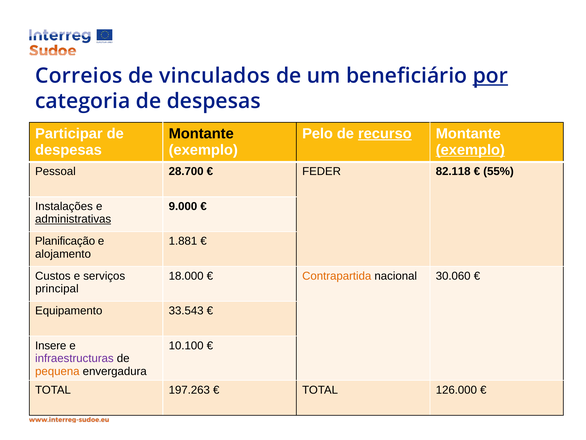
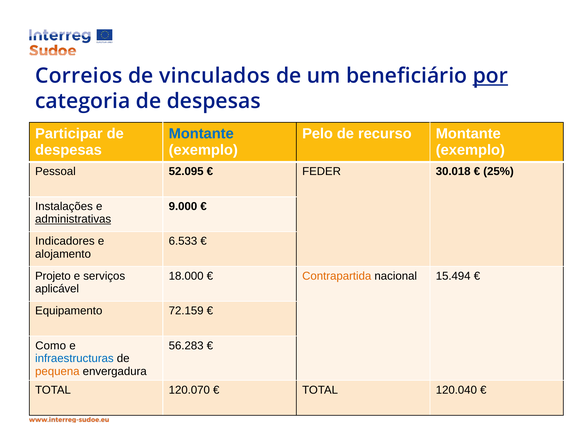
Montante colour: black -> blue (201, 133)
recurso underline: present -> none (385, 133)
exemplo underline: present -> none (470, 150)
28.700: 28.700 -> 52.095 (186, 171)
82.118: 82.118 -> 30.018 (453, 171)
55%: 55% -> 25% (499, 171)
Planificação: Planificação -> Indicadores (65, 241)
1.881: 1.881 -> 6.533 (183, 241)
Custos: Custos -> Projeto (53, 276)
30.060: 30.060 -> 15.494 (453, 276)
principal: principal -> aplicável (57, 288)
33.543: 33.543 -> 72.159 (186, 310)
Insere: Insere -> Como (51, 345)
10.100: 10.100 -> 56.283 (186, 345)
infraestructuras colour: purple -> blue (74, 358)
197.263: 197.263 -> 120.070 (189, 390)
126.000: 126.000 -> 120.040 (456, 390)
